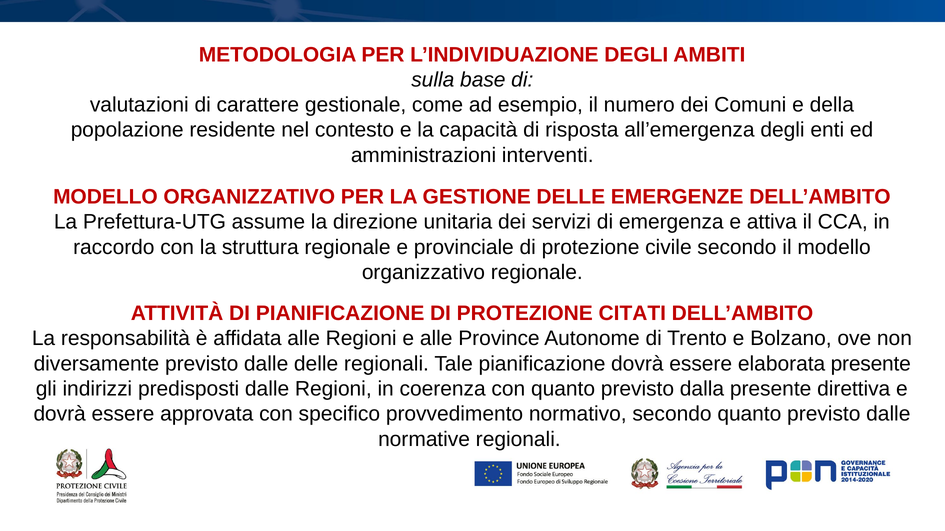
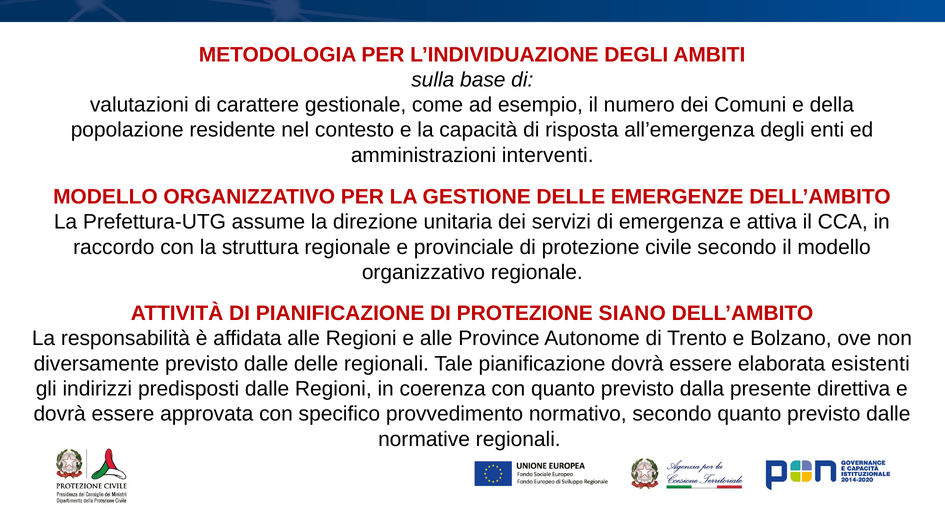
CITATI: CITATI -> SIANO (632, 314)
elaborata presente: presente -> esistenti (871, 364)
